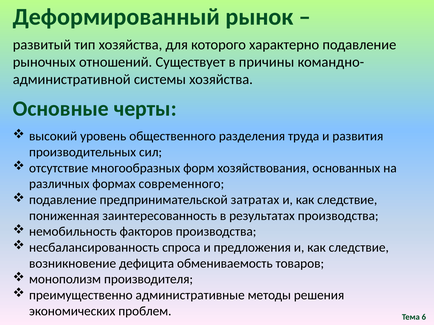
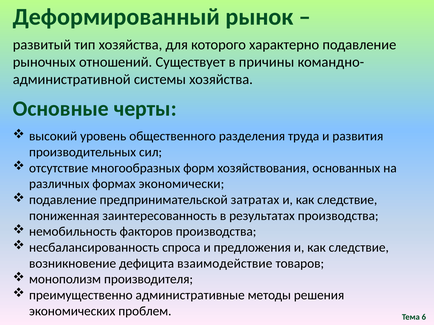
современного: современного -> экономически (181, 184)
обмениваемость: обмениваемость -> взаимодействие (225, 264)
